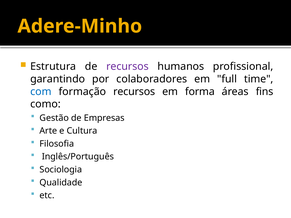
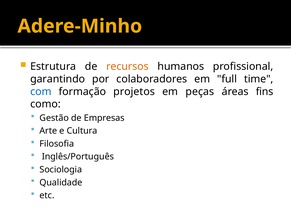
recursos colour: purple -> orange (127, 66)
formação recursos: recursos -> projetos (134, 92)
forma: forma -> peças (200, 92)
